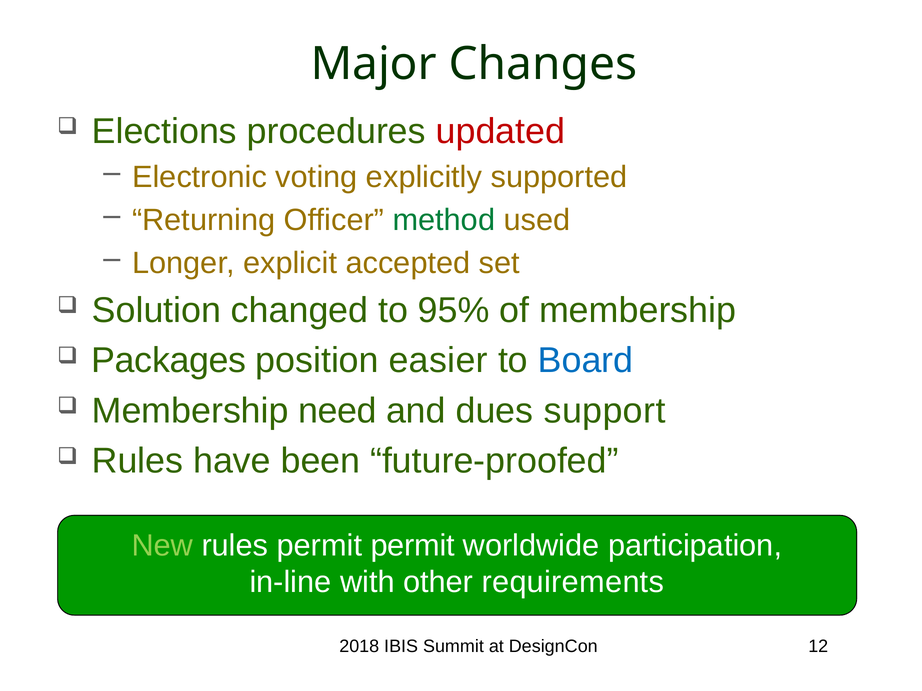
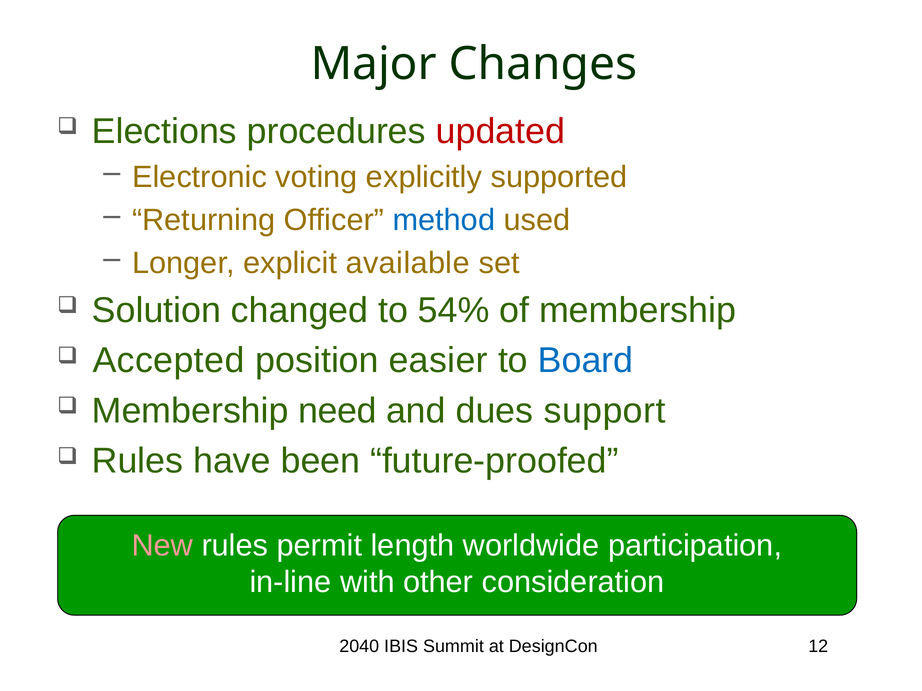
method colour: green -> blue (444, 220)
accepted: accepted -> available (408, 263)
95%: 95% -> 54% (454, 311)
Packages: Packages -> Accepted (168, 361)
New colour: light green -> pink (162, 546)
permit permit: permit -> length (412, 546)
requirements: requirements -> consideration (573, 583)
2018: 2018 -> 2040 (359, 647)
